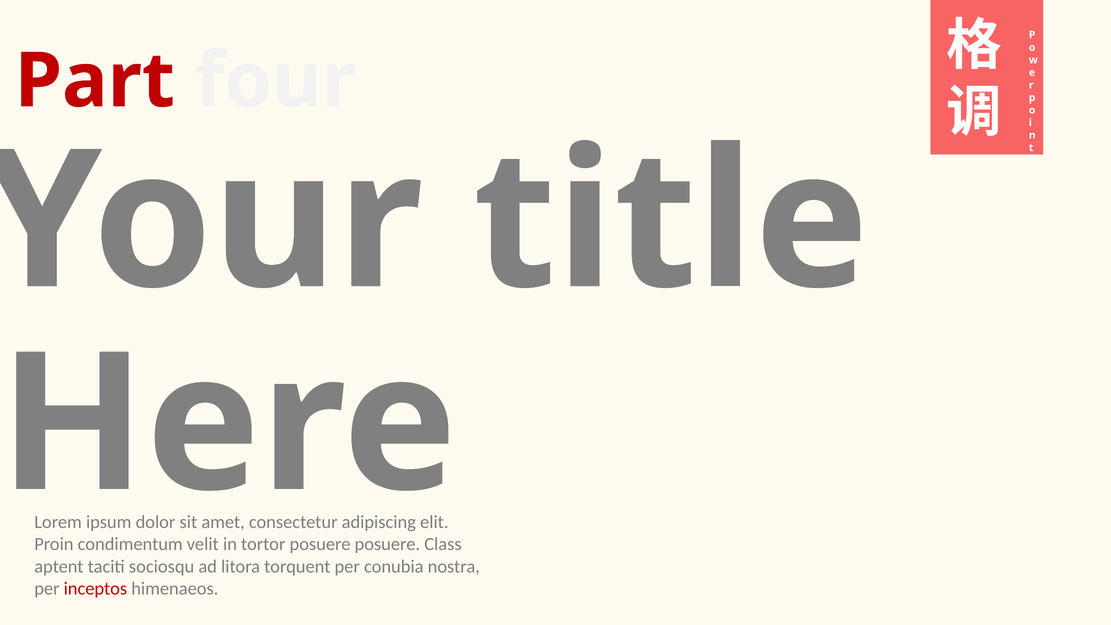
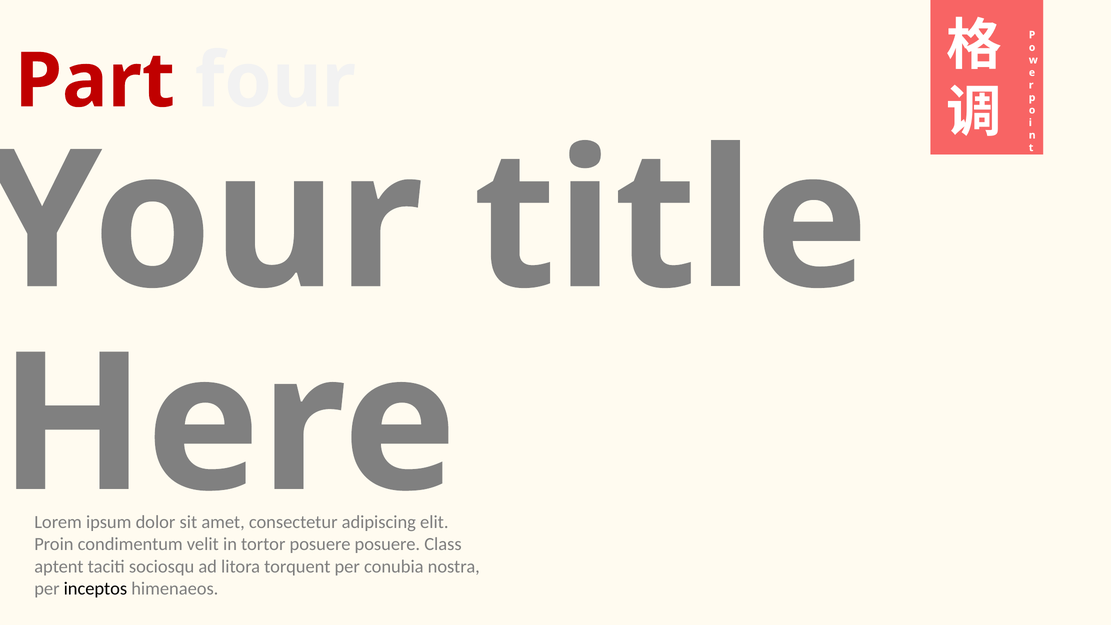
inceptos colour: red -> black (95, 589)
